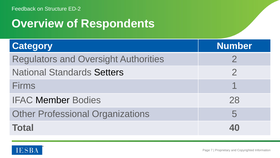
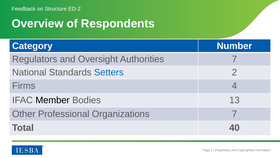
Authorities 2: 2 -> 7 (234, 59)
Setters colour: black -> blue (109, 72)
1: 1 -> 4 (234, 85)
28: 28 -> 13 (234, 100)
Organizations 5: 5 -> 7 (234, 114)
